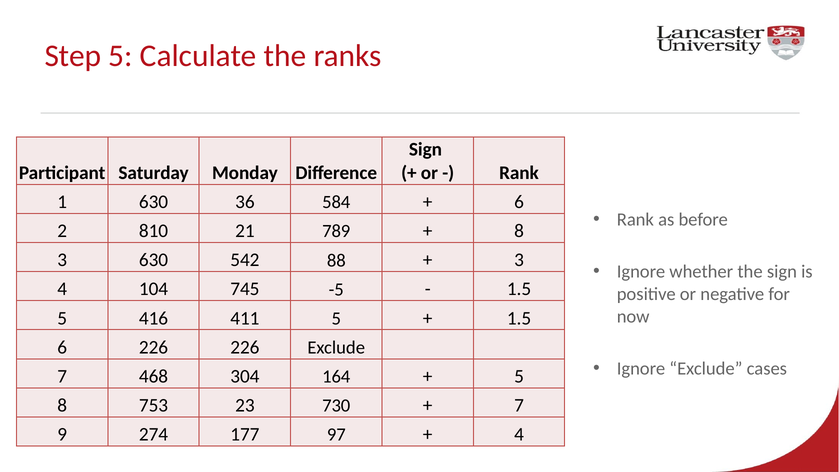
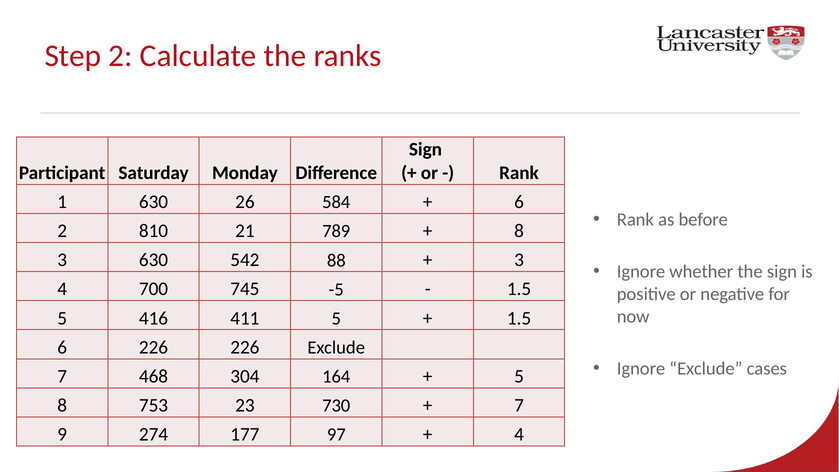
Step 5: 5 -> 2 (121, 56)
36: 36 -> 26 (245, 202)
104: 104 -> 700 (154, 289)
